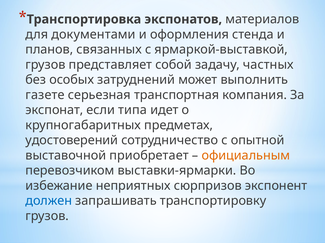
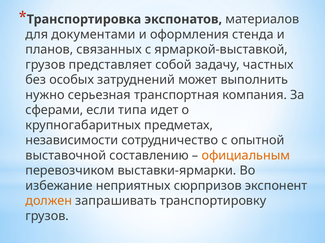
газете: газете -> нужно (45, 95)
экспонат: экспонат -> сферами (54, 110)
удостоверений: удостоверений -> независимости (72, 141)
приобретает: приобретает -> составлению (149, 156)
должен colour: blue -> orange (49, 201)
